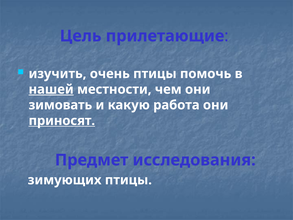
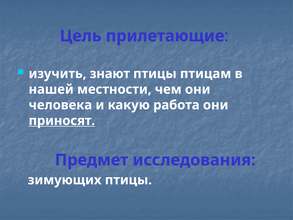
очень: очень -> знают (110, 74)
помочь: помочь -> птицам (206, 74)
нашей underline: present -> none (51, 89)
зимовать: зимовать -> человека (60, 105)
